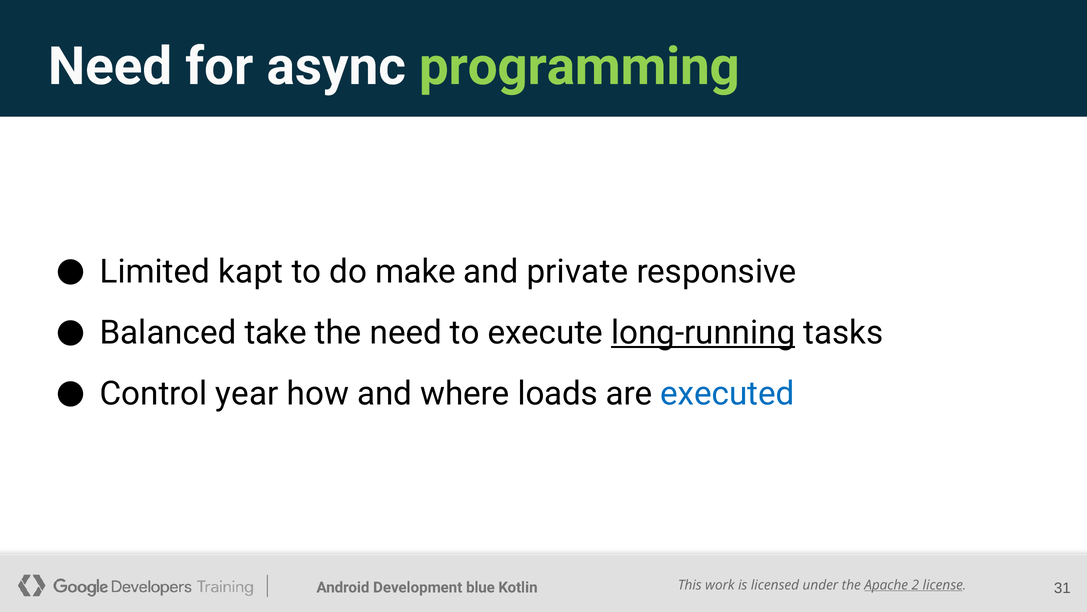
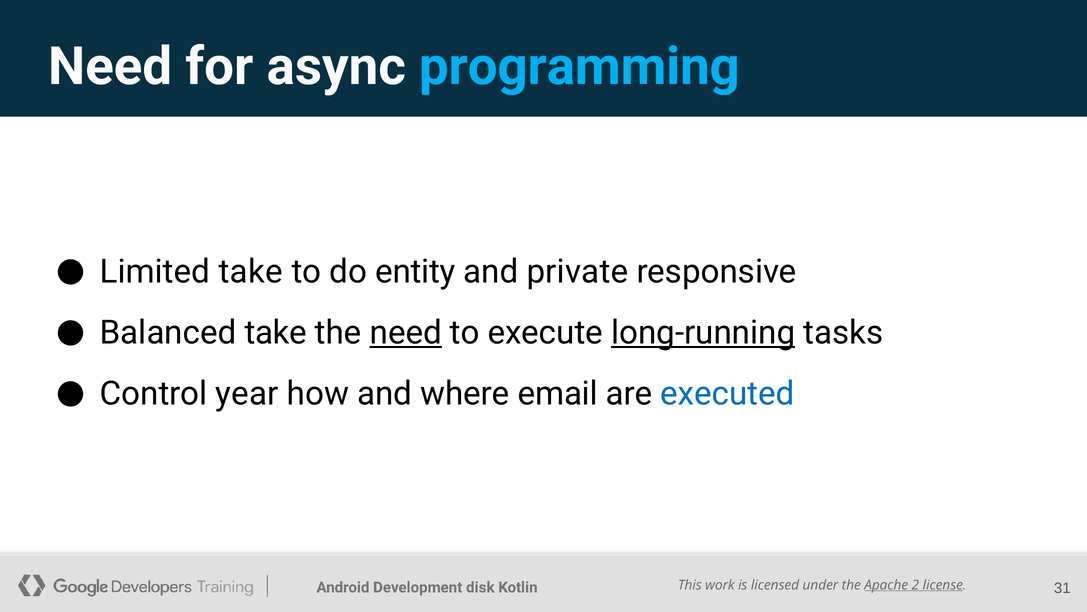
programming colour: light green -> light blue (579, 67)
Limited kapt: kapt -> take (251, 271)
make: make -> entity (415, 271)
need underline: none -> present (406, 332)
loads: loads -> email (558, 393)
blue: blue -> disk (480, 587)
